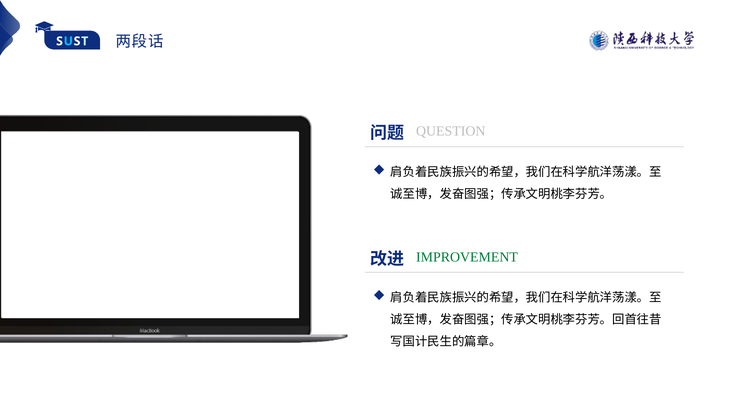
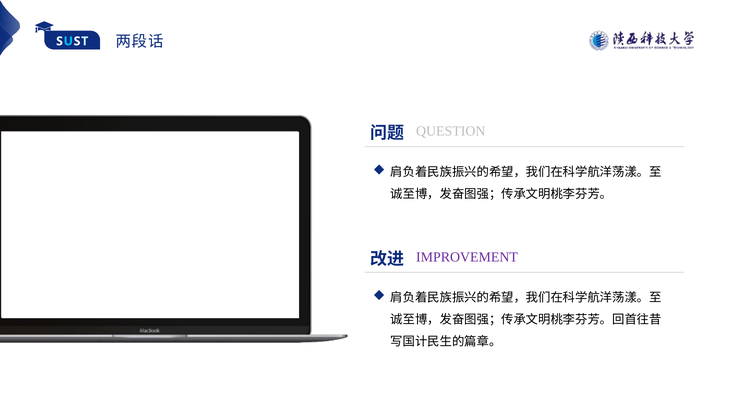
IMPROVEMENT colour: green -> purple (467, 257)
